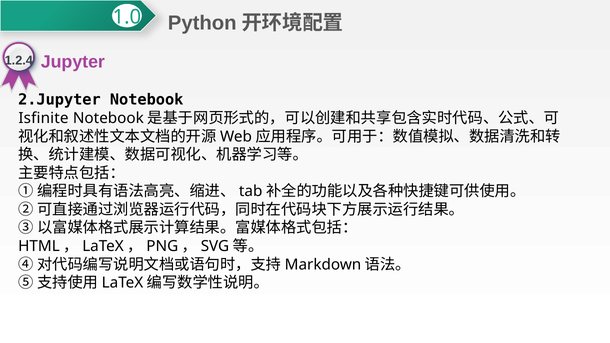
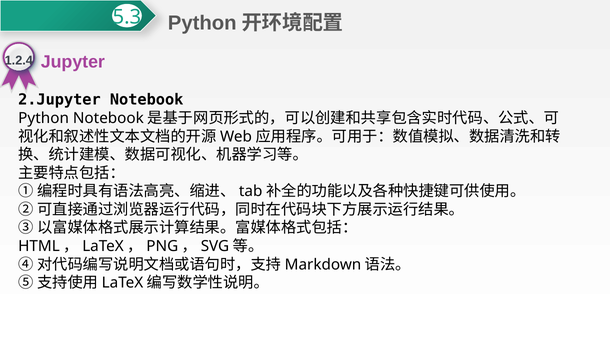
1.0: 1.0 -> 5.3 (127, 17)
Isfinite: Isfinite -> Python (44, 118)
